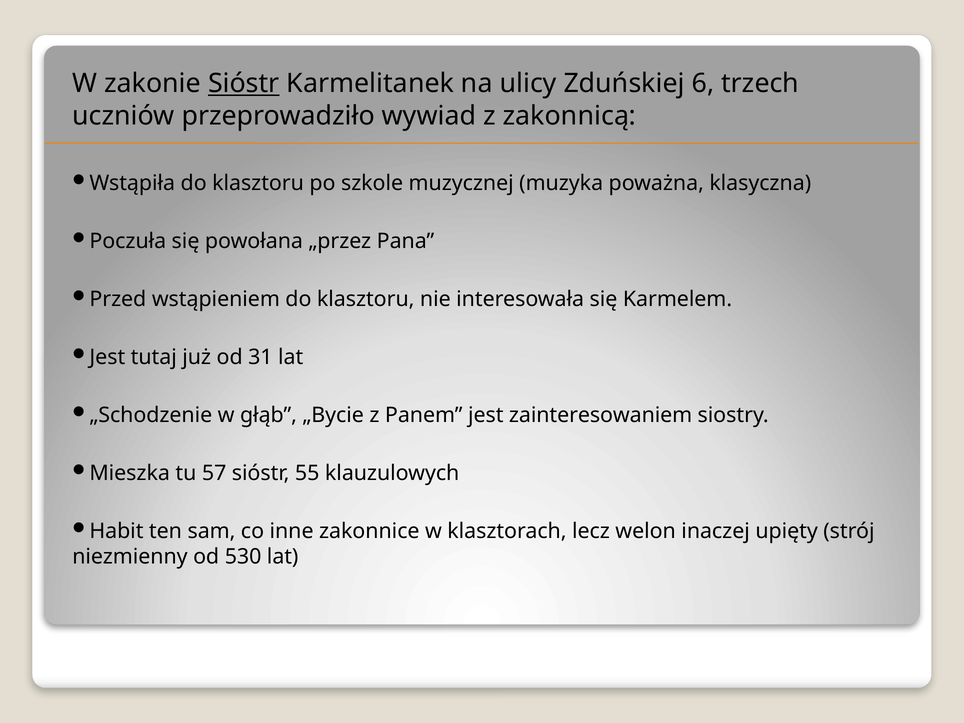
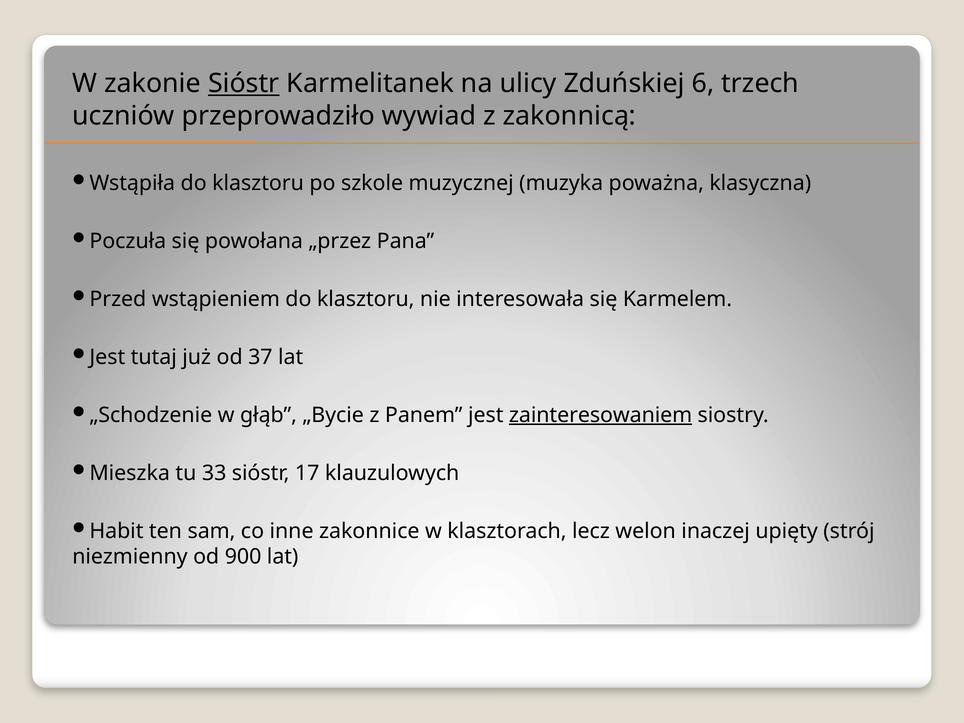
31: 31 -> 37 (260, 357)
zainteresowaniem underline: none -> present (601, 415)
57: 57 -> 33 (214, 473)
55: 55 -> 17 (307, 473)
530: 530 -> 900 (243, 557)
